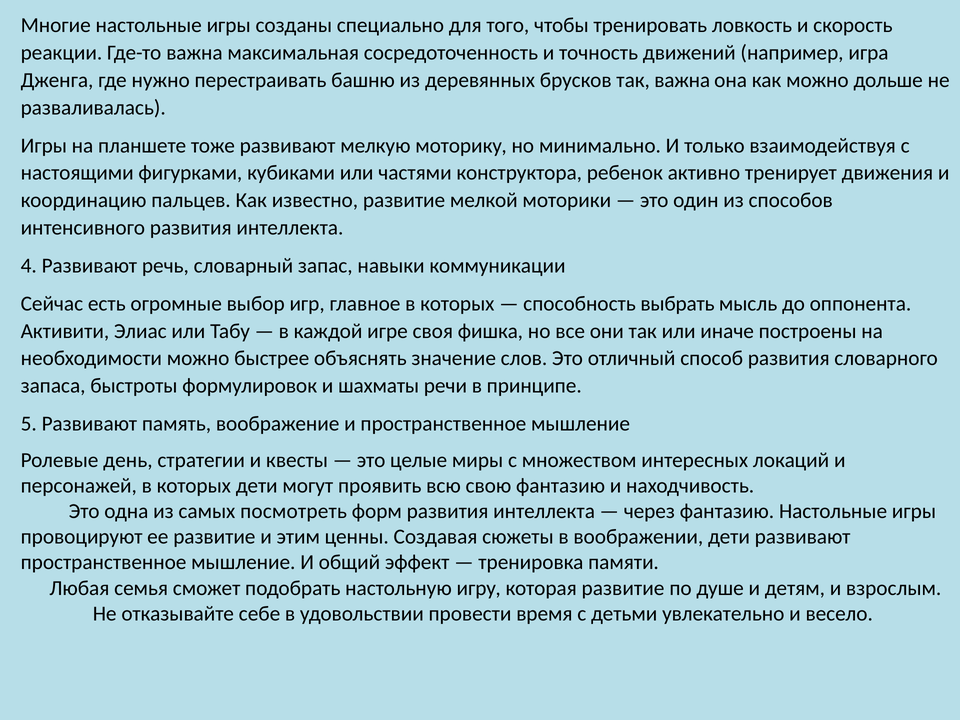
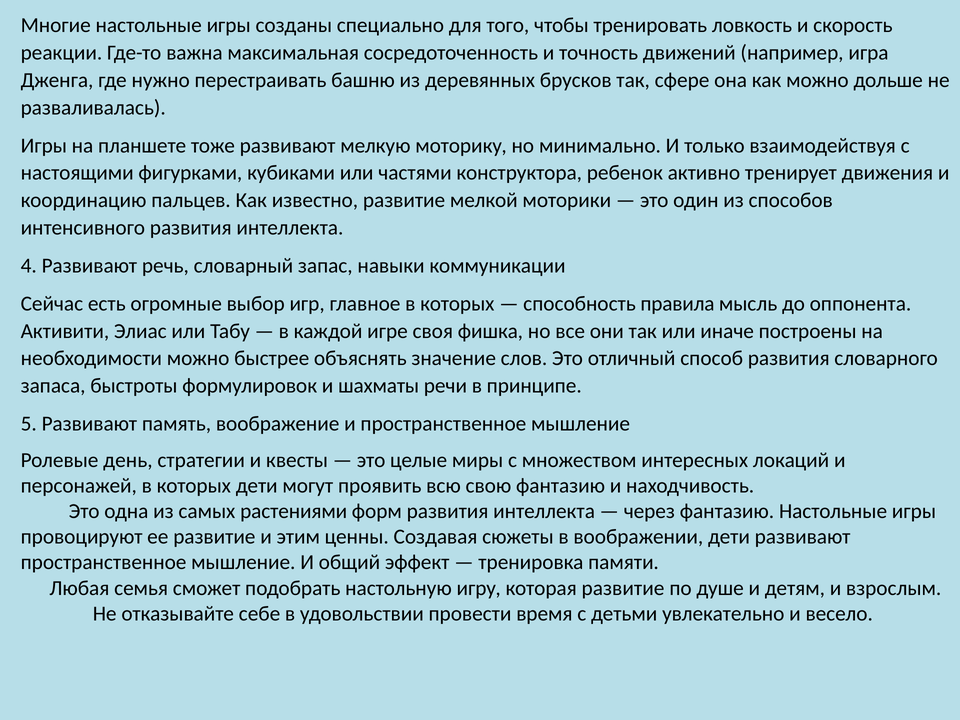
так важна: важна -> сфере (682, 80)
выбрать: выбрать -> правила (677, 304)
посмотреть: посмотреть -> растениями (294, 511)
